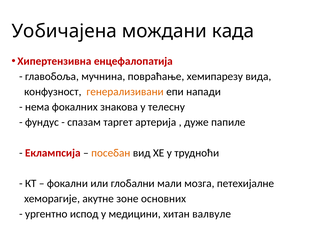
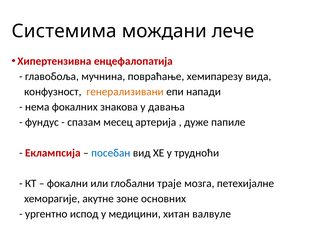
Уобичајена: Уобичајена -> Системима (64, 31)
када: када -> лече (233, 31)
телесну: телесну -> давања (166, 107)
таргет: таргет -> месец (118, 122)
посебан colour: orange -> blue (111, 153)
мали: мали -> траје (169, 183)
